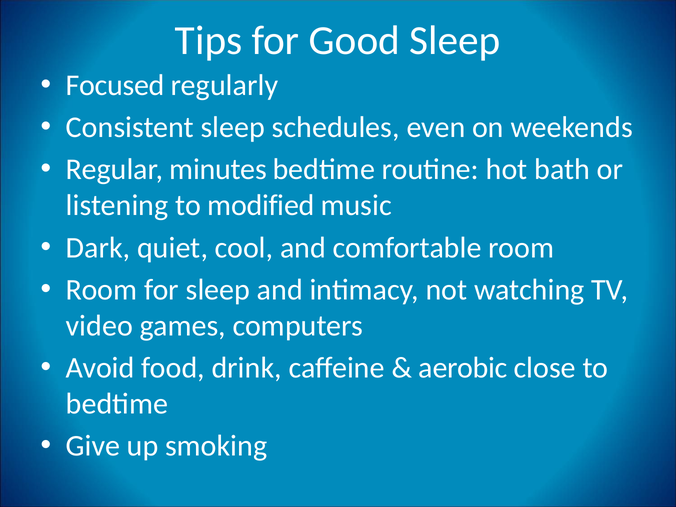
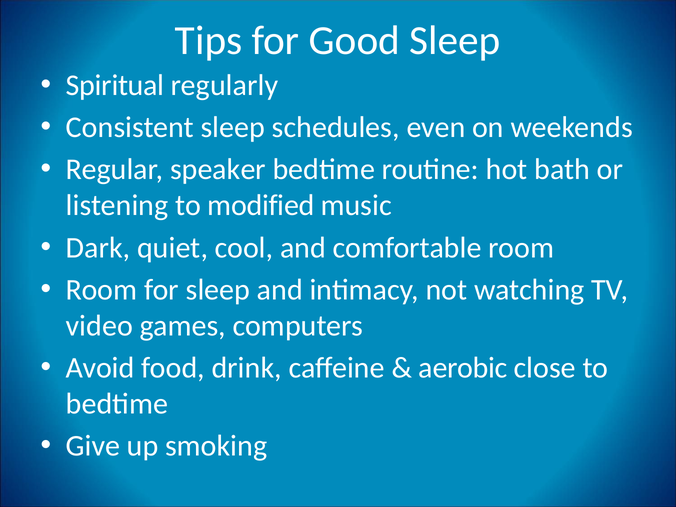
Focused: Focused -> Spiritual (115, 85)
minutes: minutes -> speaker (218, 170)
